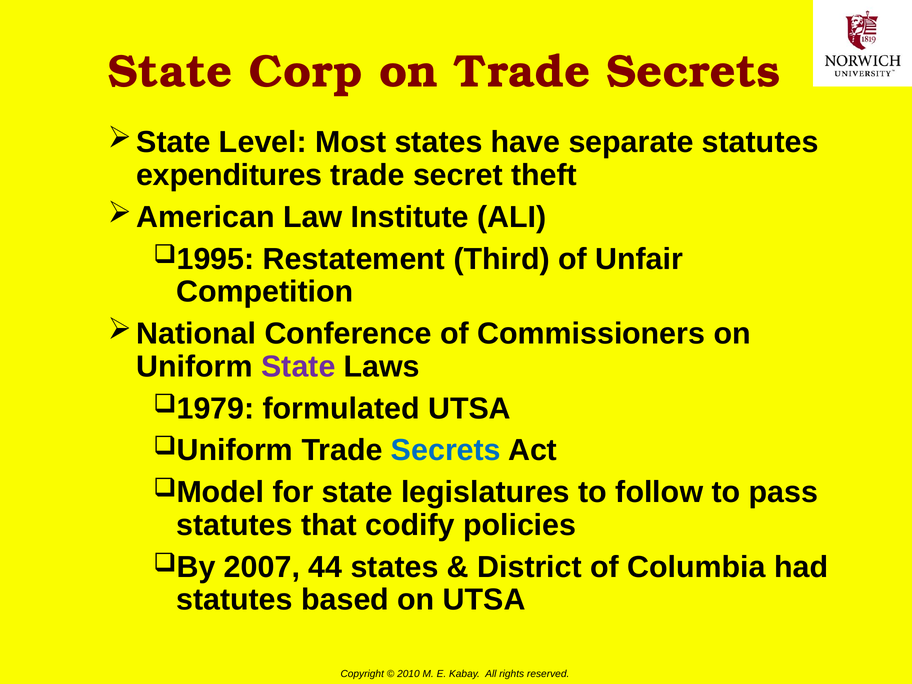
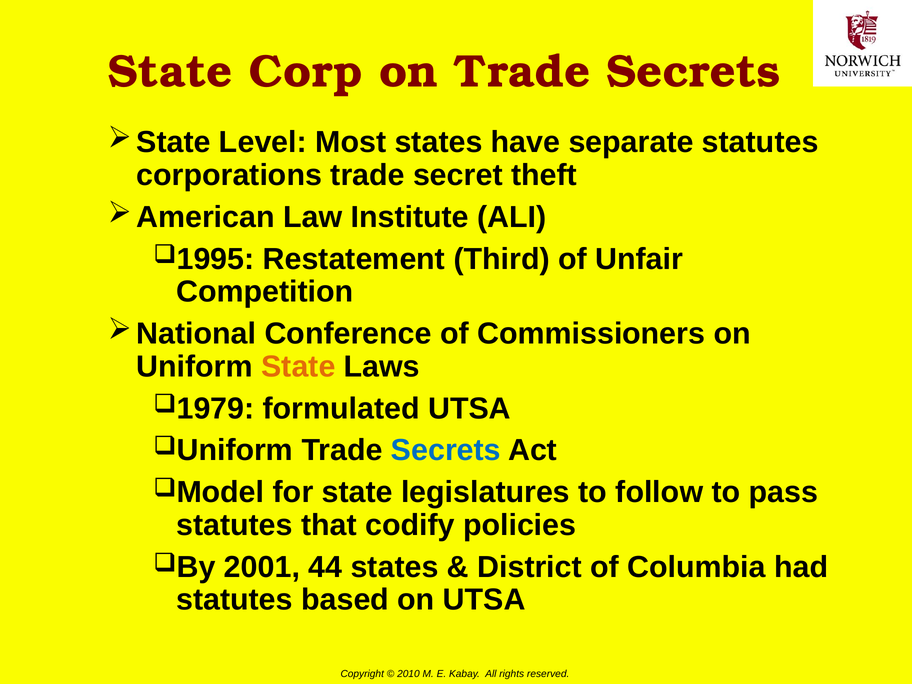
expenditures: expenditures -> corporations (229, 175)
State colour: purple -> orange (298, 367)
2007: 2007 -> 2001 (262, 567)
